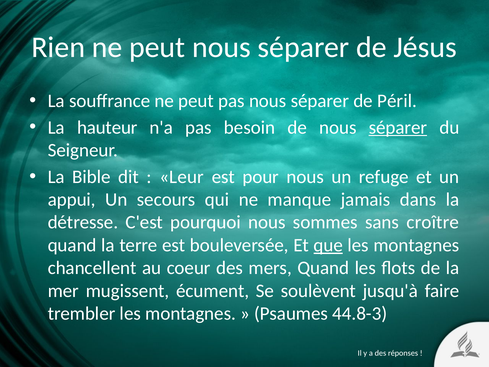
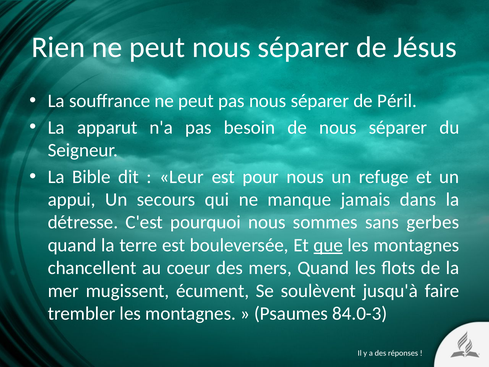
hauteur: hauteur -> apparut (107, 127)
séparer underline: present -> none (398, 127)
croître: croître -> gerbes (433, 222)
44.8-3: 44.8-3 -> 84.0-3 (360, 313)
